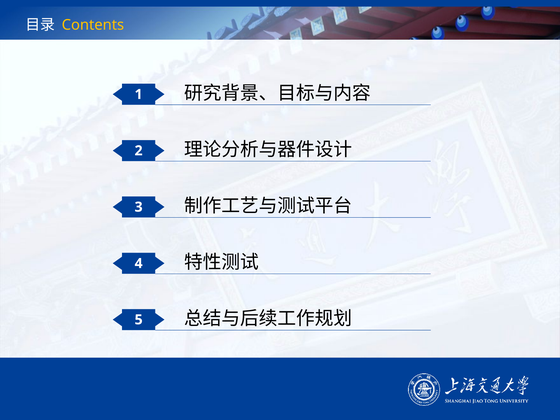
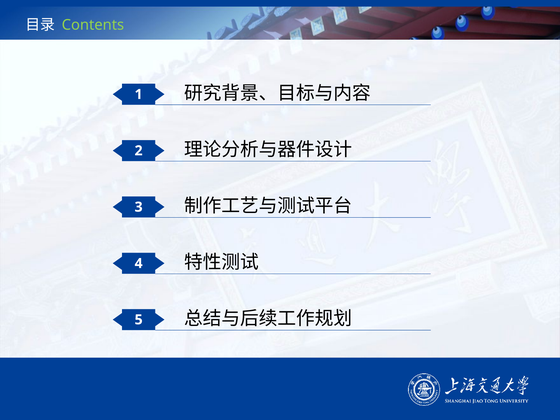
Contents colour: yellow -> light green (93, 25)
